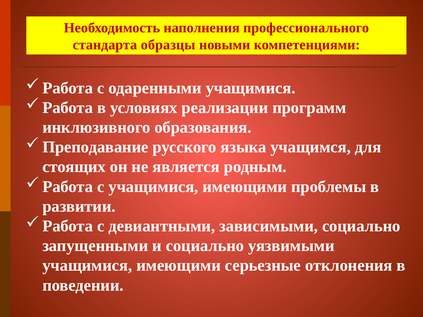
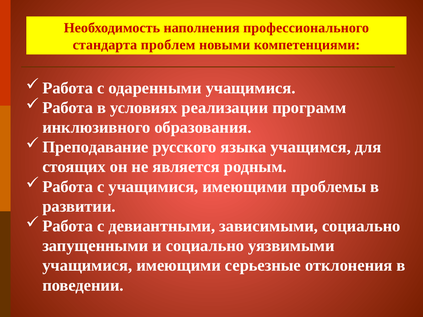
образцы: образцы -> проблем (168, 45)
